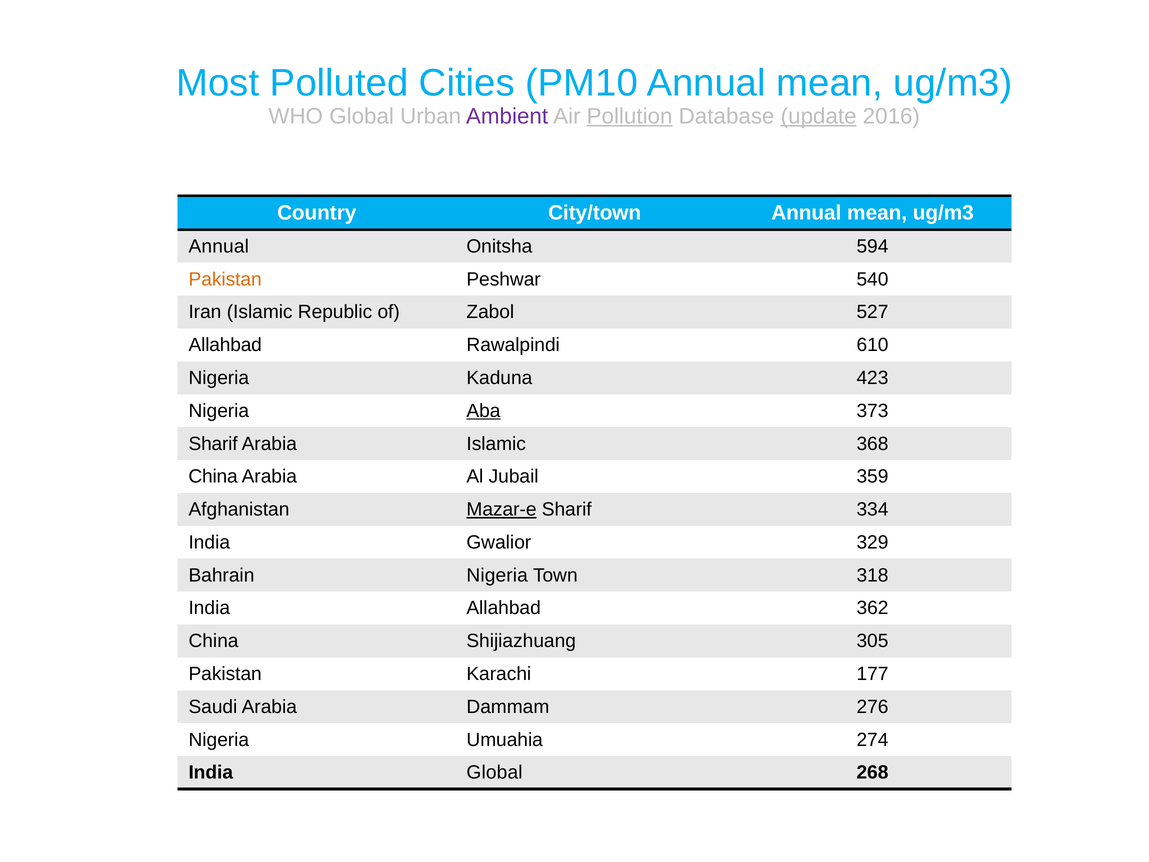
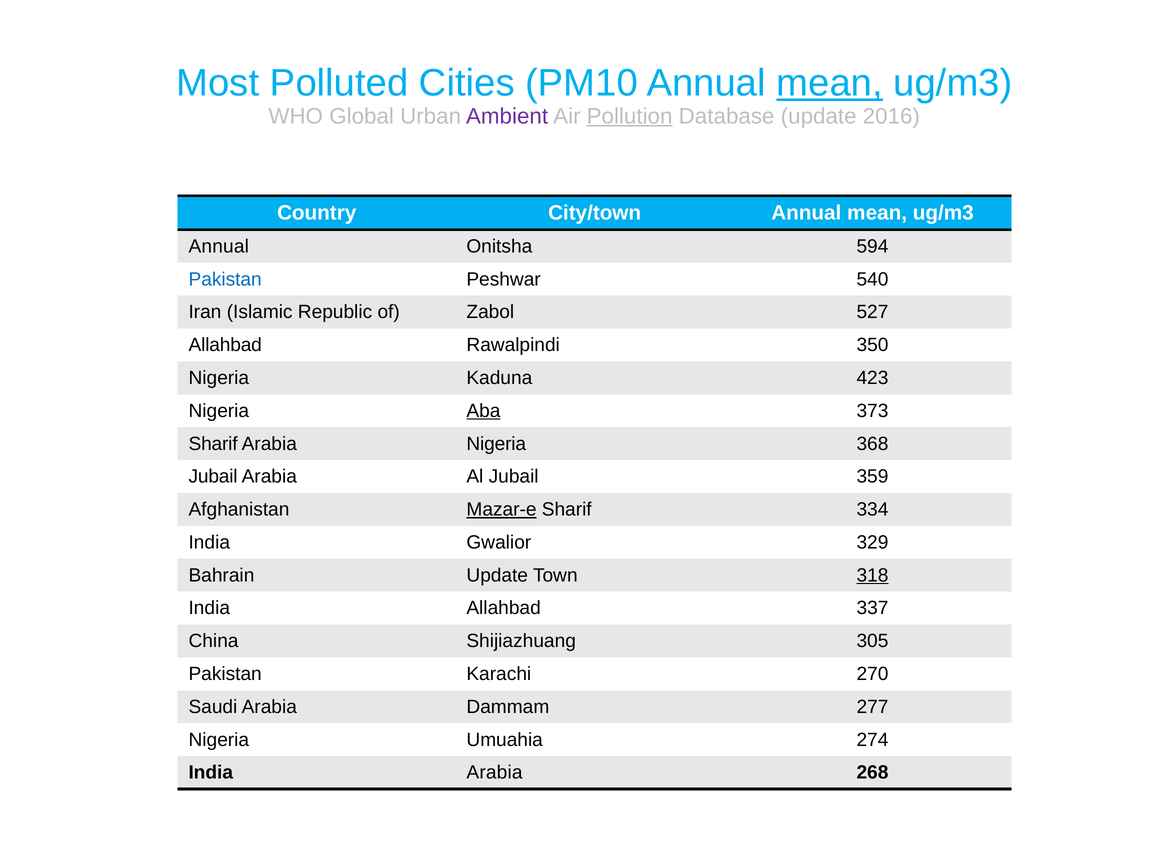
mean underline: none -> present (830, 83)
update underline: present -> none (819, 116)
Pakistan colour: orange -> blue (225, 279)
610: 610 -> 350 (872, 345)
Arabia Islamic: Islamic -> Nigeria (496, 444)
China: China -> Jubail (213, 476)
Bahrain Nigeria: Nigeria -> Update (497, 575)
318 underline: none -> present (872, 575)
362: 362 -> 337 (872, 608)
177: 177 -> 270 (872, 674)
276: 276 -> 277 (872, 707)
India Global: Global -> Arabia (495, 772)
